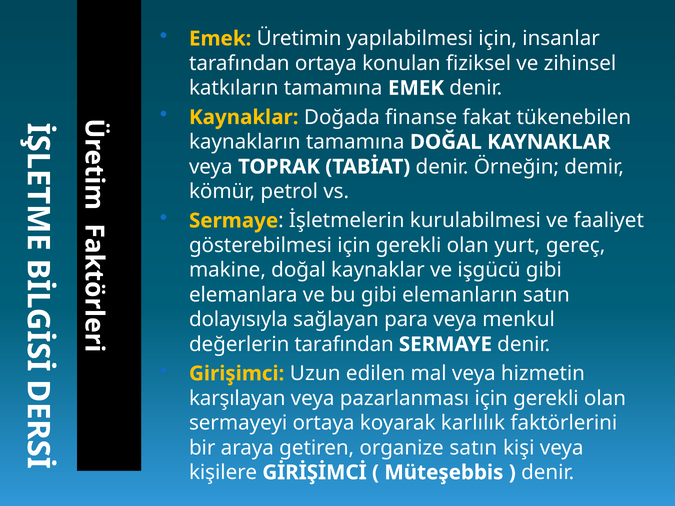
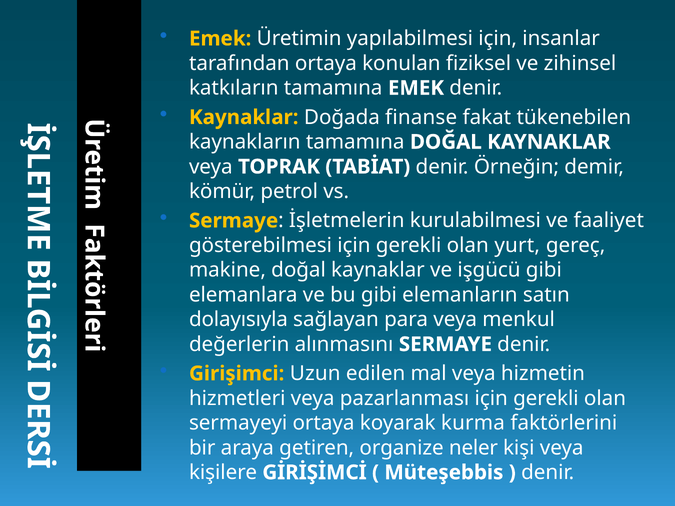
değerlerin tarafından: tarafından -> alınmasını (344, 344)
karşılayan: karşılayan -> hizmetleri (237, 398)
karlılık: karlılık -> kurma (473, 423)
organize satın: satın -> neler (473, 448)
